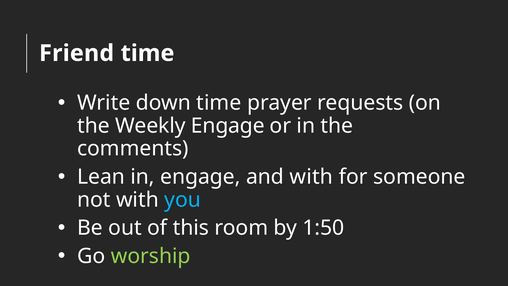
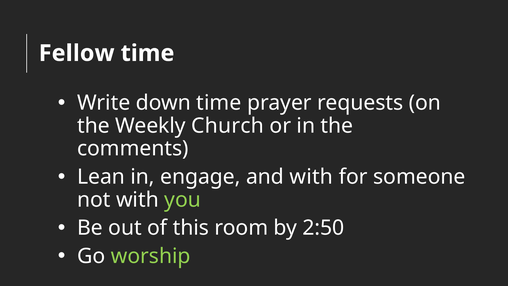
Friend: Friend -> Fellow (77, 53)
Weekly Engage: Engage -> Church (228, 126)
you colour: light blue -> light green (183, 200)
1:50: 1:50 -> 2:50 (323, 228)
